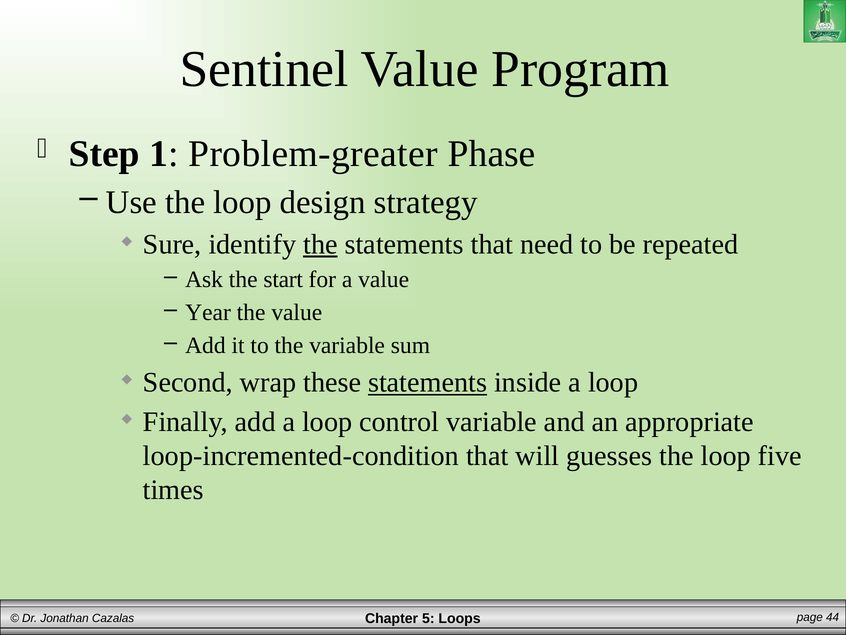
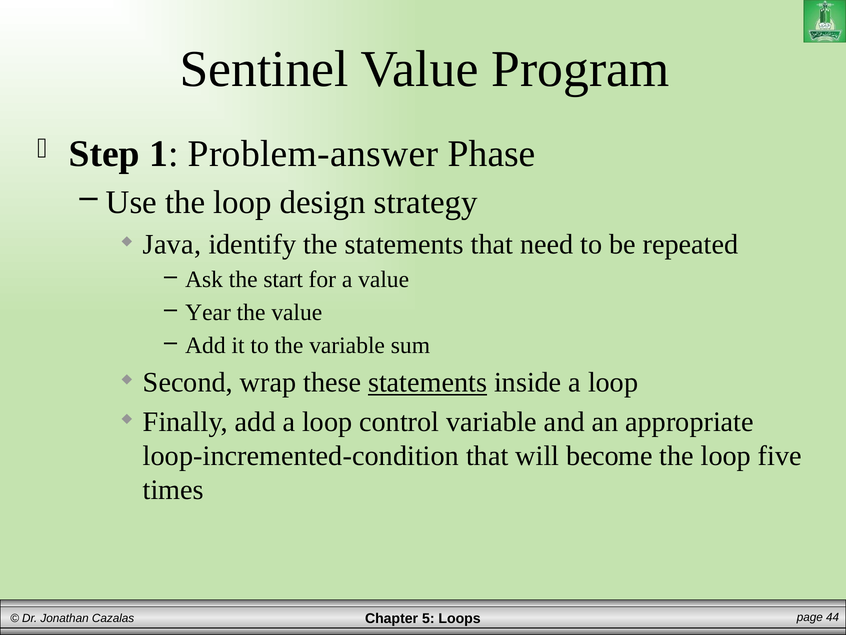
Problem-greater: Problem-greater -> Problem-answer (313, 154)
Sure: Sure -> Java (172, 244)
the underline: present -> none (320, 244)
guesses: guesses -> become (609, 456)
